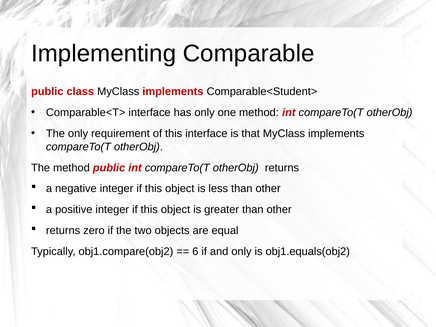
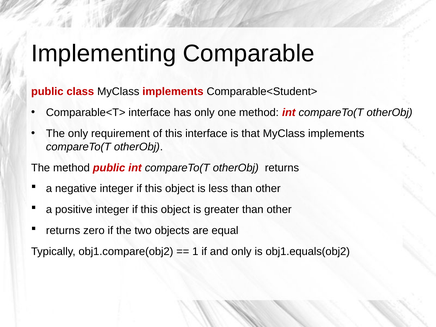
6: 6 -> 1 (195, 252)
